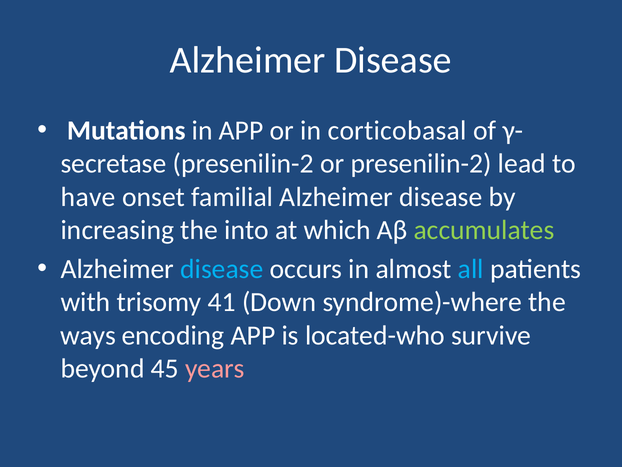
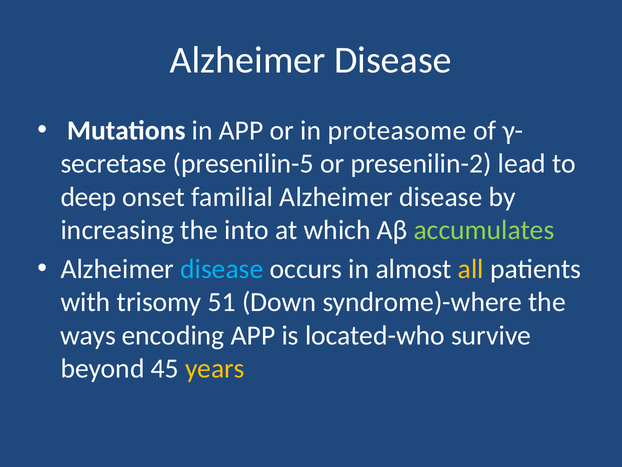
corticobasal: corticobasal -> proteasome (397, 130)
presenilin-2: presenilin-2 -> presenilin-5 (243, 164)
have: have -> deep (89, 197)
all colour: light blue -> yellow (471, 269)
41: 41 -> 51 (222, 302)
years colour: pink -> yellow (215, 368)
